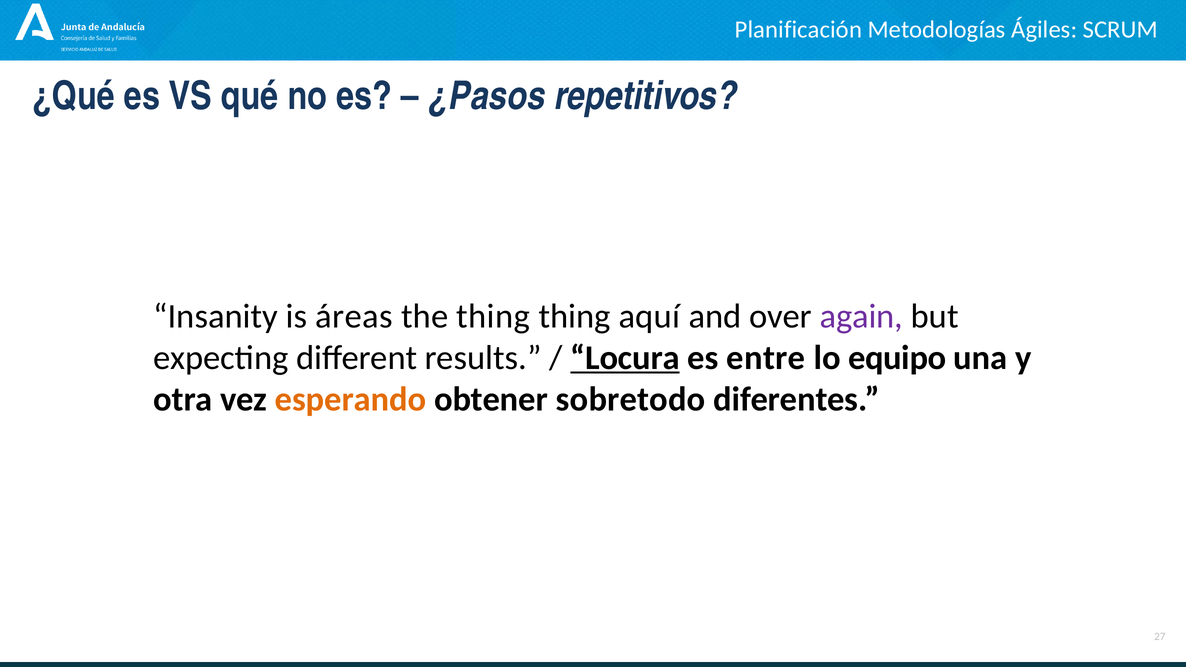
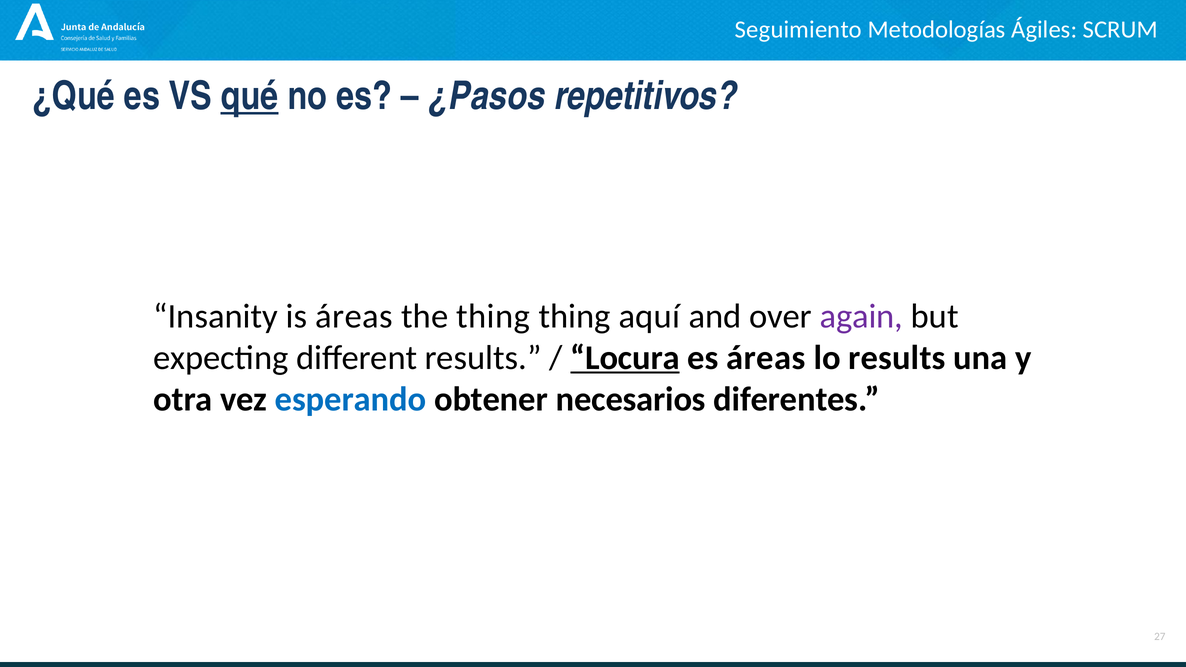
Planificación: Planificación -> Seguimiento (798, 29)
qué underline: none -> present (250, 96)
es entre: entre -> áreas (766, 358)
lo equipo: equipo -> results (897, 358)
esperando colour: orange -> blue (351, 399)
sobretodo: sobretodo -> necesarios (631, 399)
